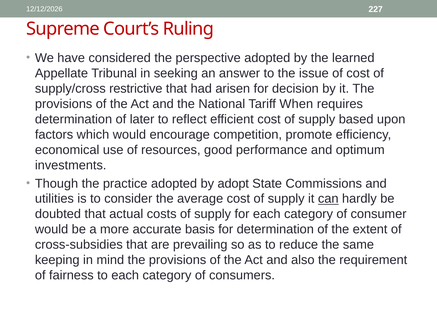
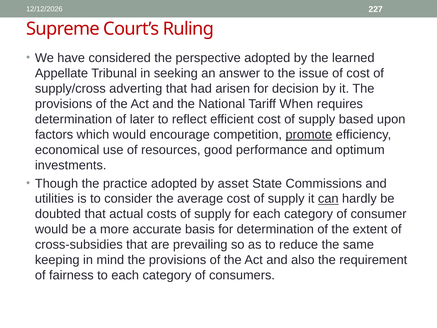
restrictive: restrictive -> adverting (136, 89)
promote underline: none -> present (309, 135)
adopt: adopt -> asset (233, 183)
